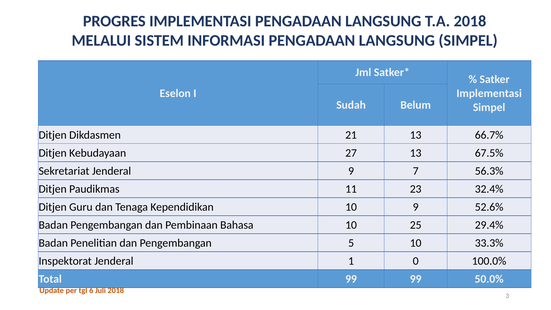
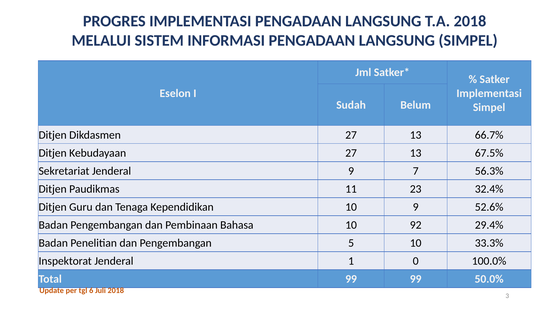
Dikdasmen 21: 21 -> 27 (351, 135)
25: 25 -> 92 (416, 225)
